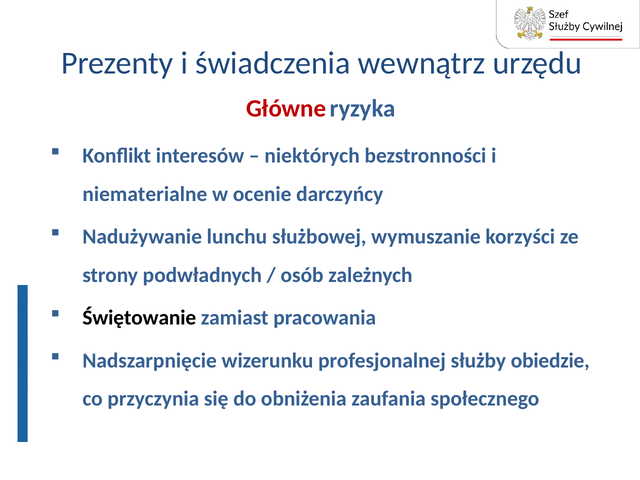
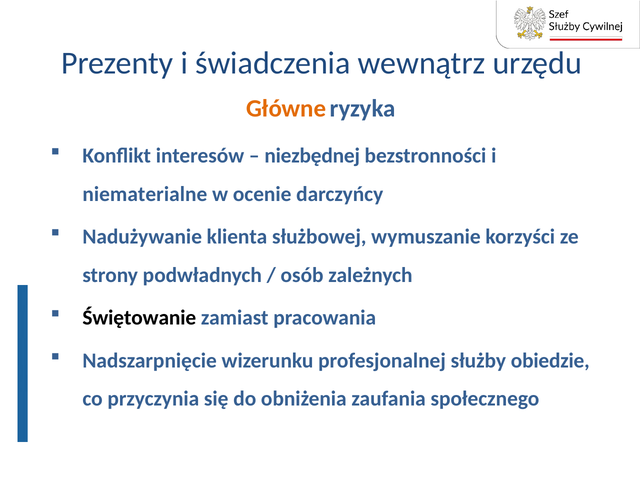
Główne colour: red -> orange (286, 109)
niektórych: niektórych -> niezbędnej (312, 156)
lunchu: lunchu -> klienta (237, 237)
